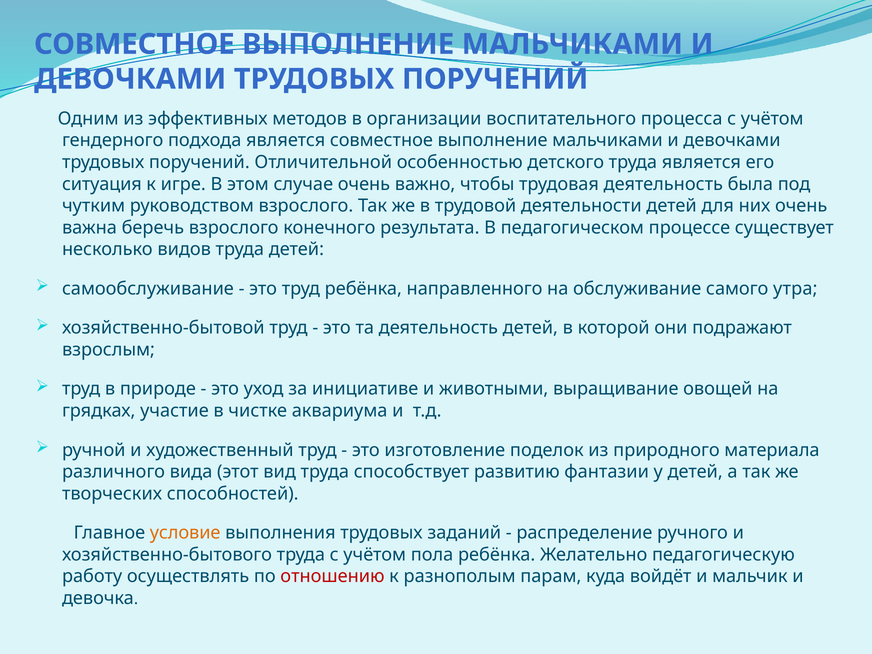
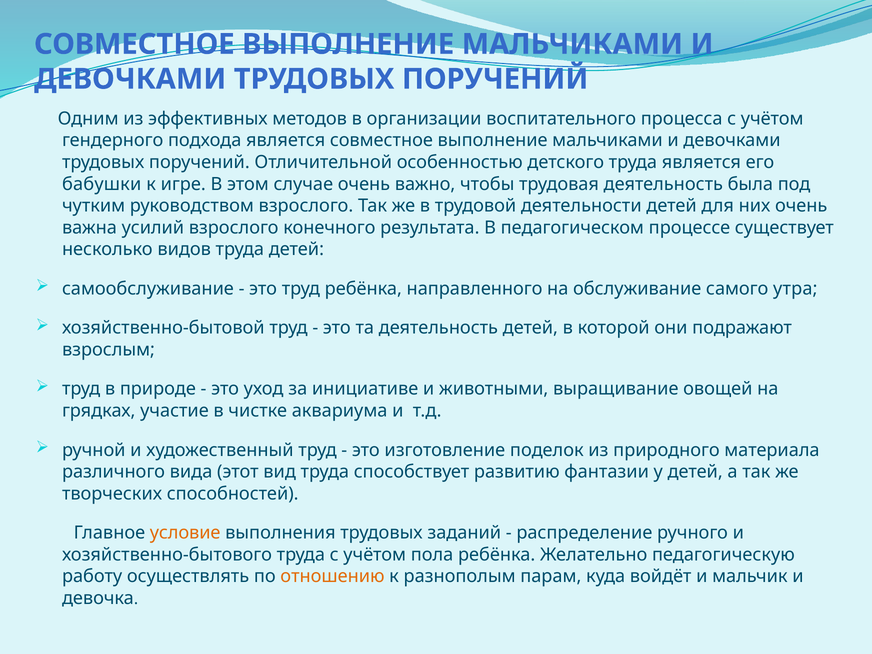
ситуация: ситуация -> бабушки (102, 184)
беречь: беречь -> усилий (153, 228)
отношению colour: red -> orange (332, 576)
